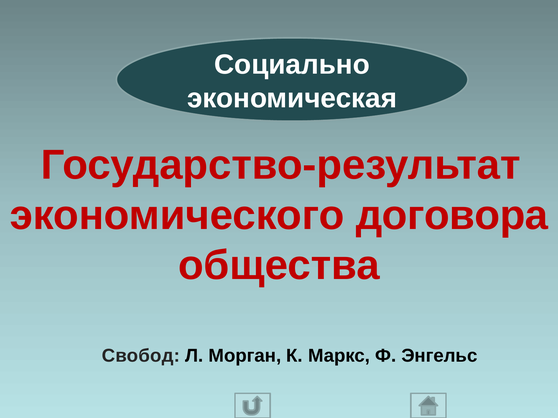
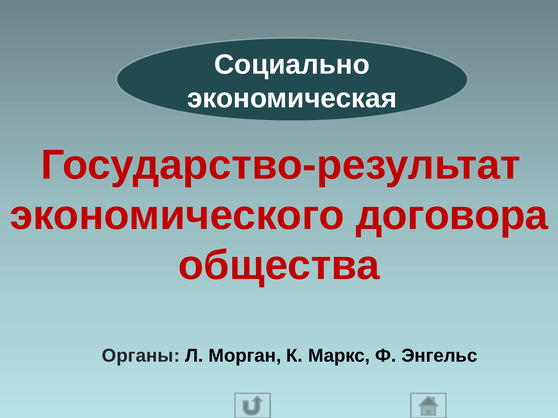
Свобод: Свобод -> Органы (141, 356)
